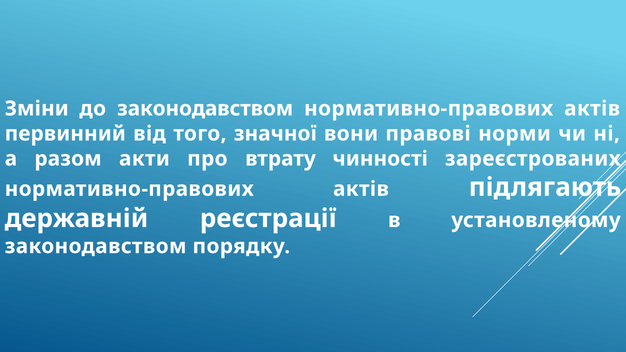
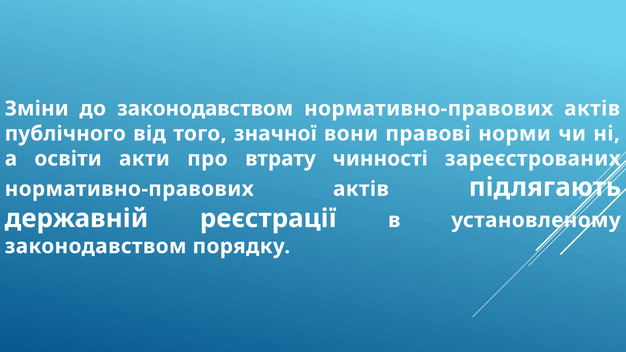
первинний: первинний -> публічного (65, 134)
разом: разом -> освіти (68, 159)
